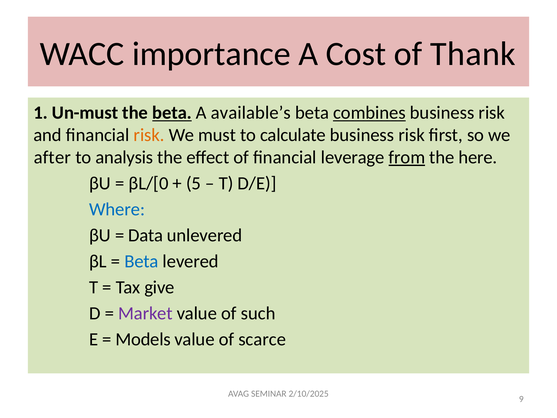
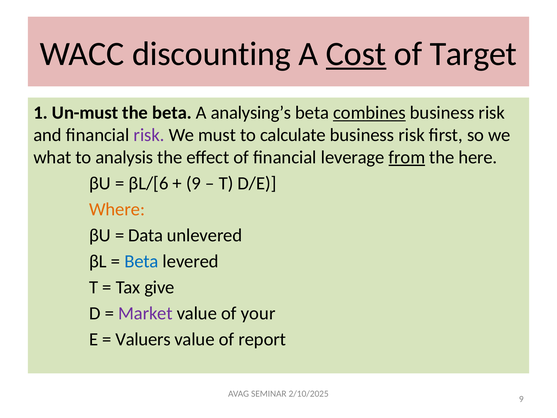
importance: importance -> discounting (211, 54)
Cost underline: none -> present (356, 54)
Thank: Thank -> Target (473, 54)
beta underline: present -> none (172, 113)
available’s: available’s -> analysing’s (251, 113)
risk colour: orange -> purple (149, 135)
after: after -> what (52, 157)
βL/[0: βL/[0 -> βL/[6 (148, 183)
5: 5 -> 9 (194, 183)
Where colour: blue -> orange (117, 209)
such: such -> your (258, 313)
Models: Models -> Valuers (143, 339)
scarce: scarce -> report (262, 339)
